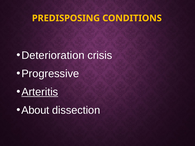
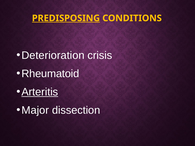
PREDISPOSING underline: none -> present (66, 18)
Progressive: Progressive -> Rheumatoid (50, 74)
About: About -> Major (35, 110)
